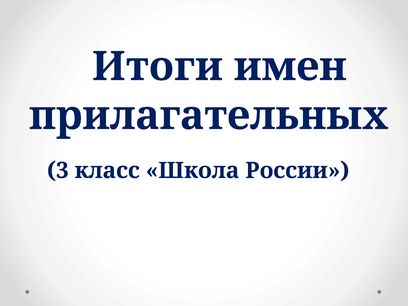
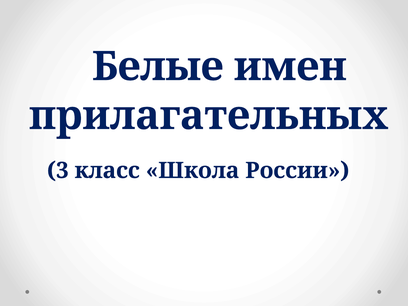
Итоги: Итоги -> Белые (158, 67)
